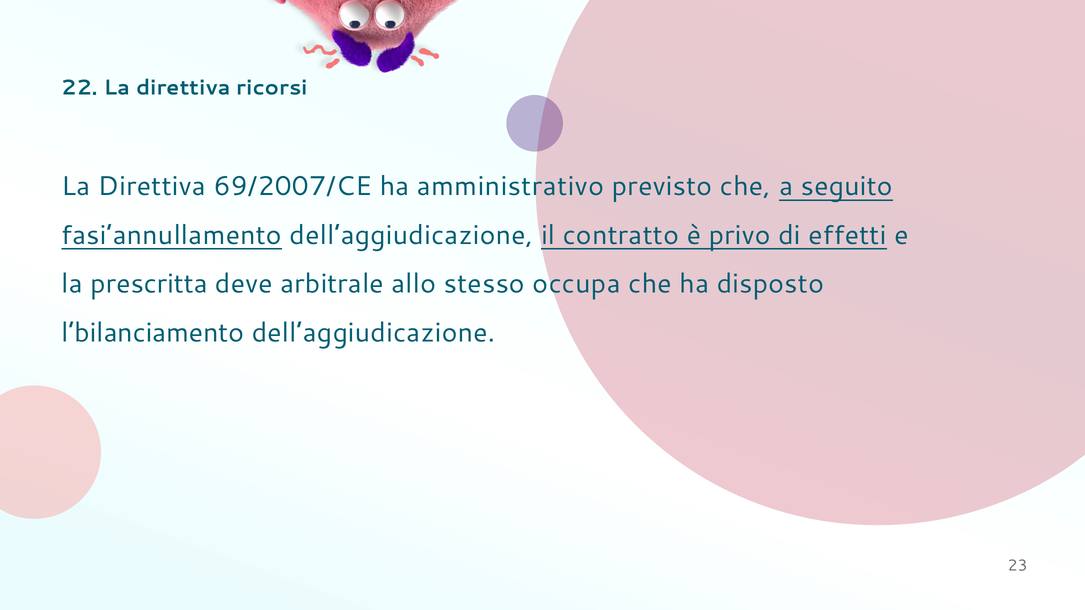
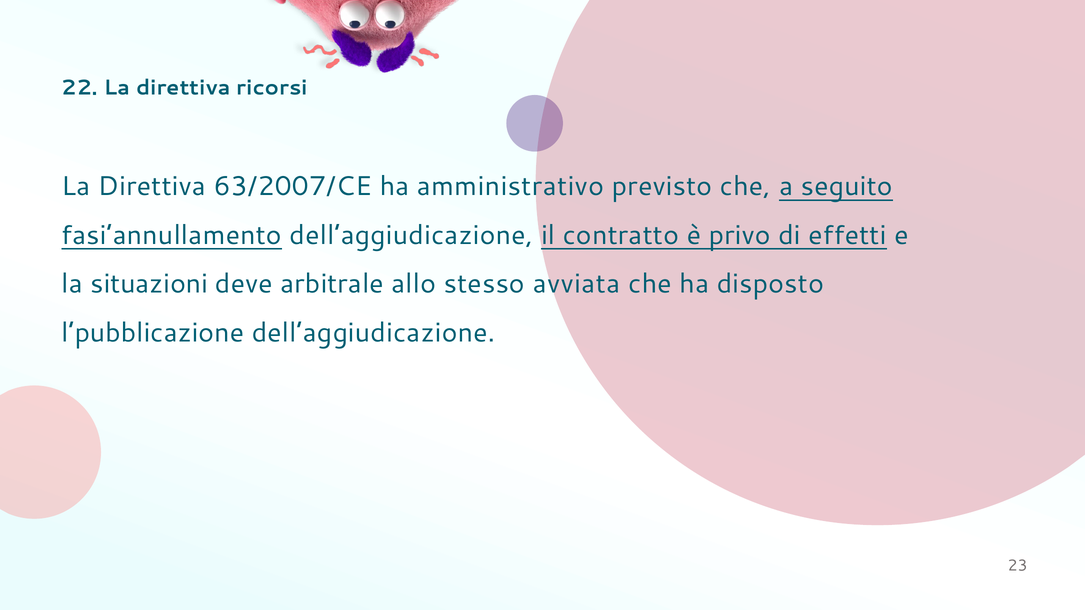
69/2007/CE: 69/2007/CE -> 63/2007/CE (293, 187)
prescritta: prescritta -> situazioni (149, 284)
occupa: occupa -> avviata (577, 284)
l’bilanciamento: l’bilanciamento -> l’pubblicazione (153, 333)
